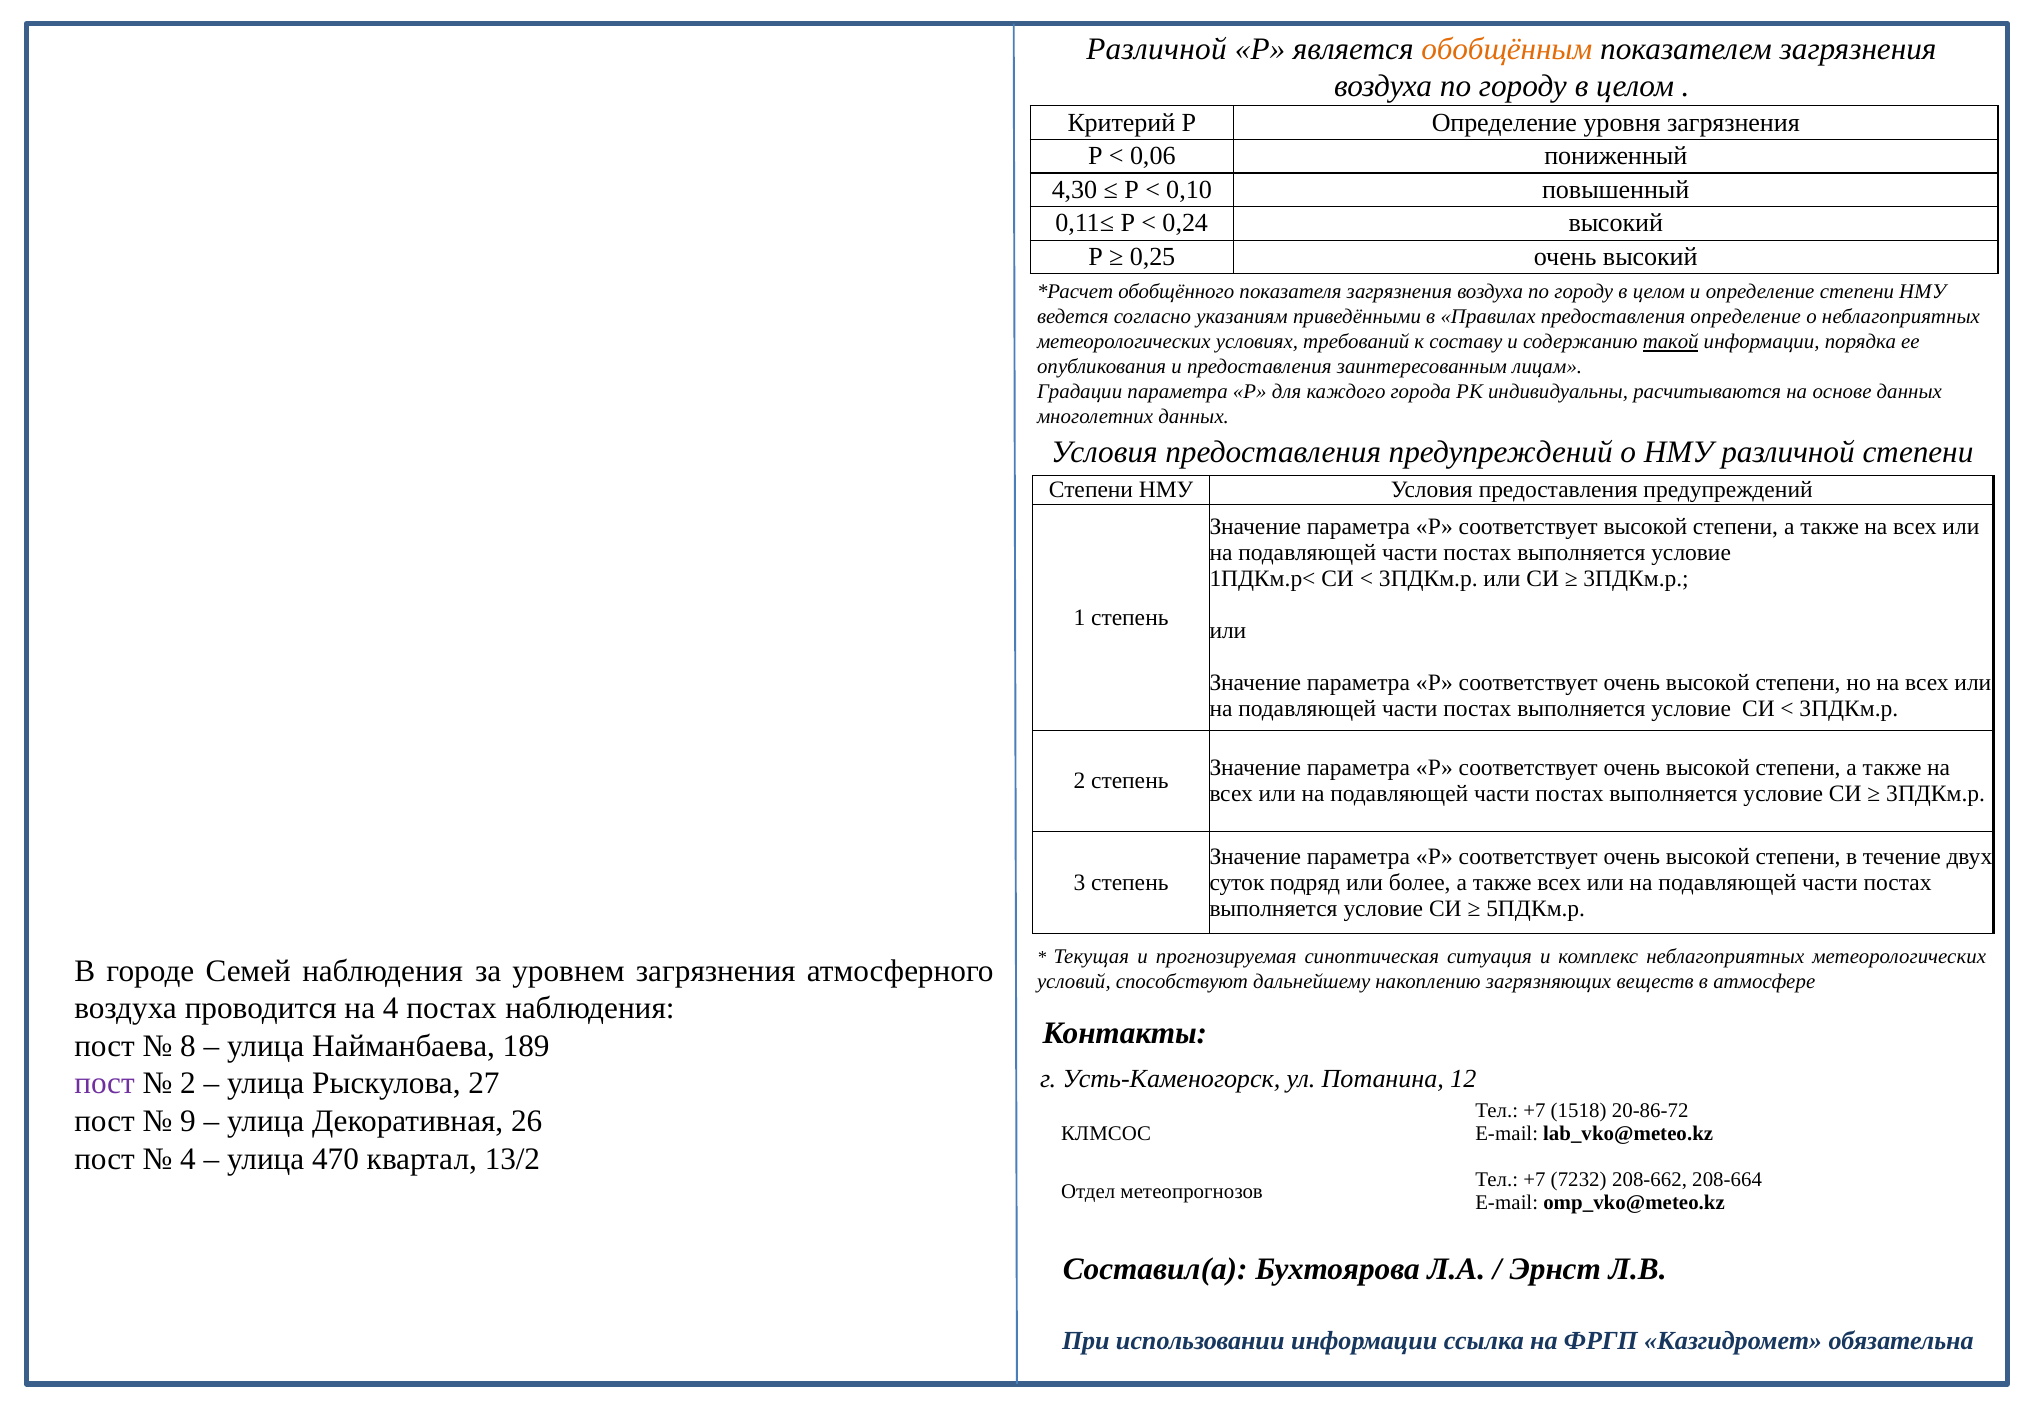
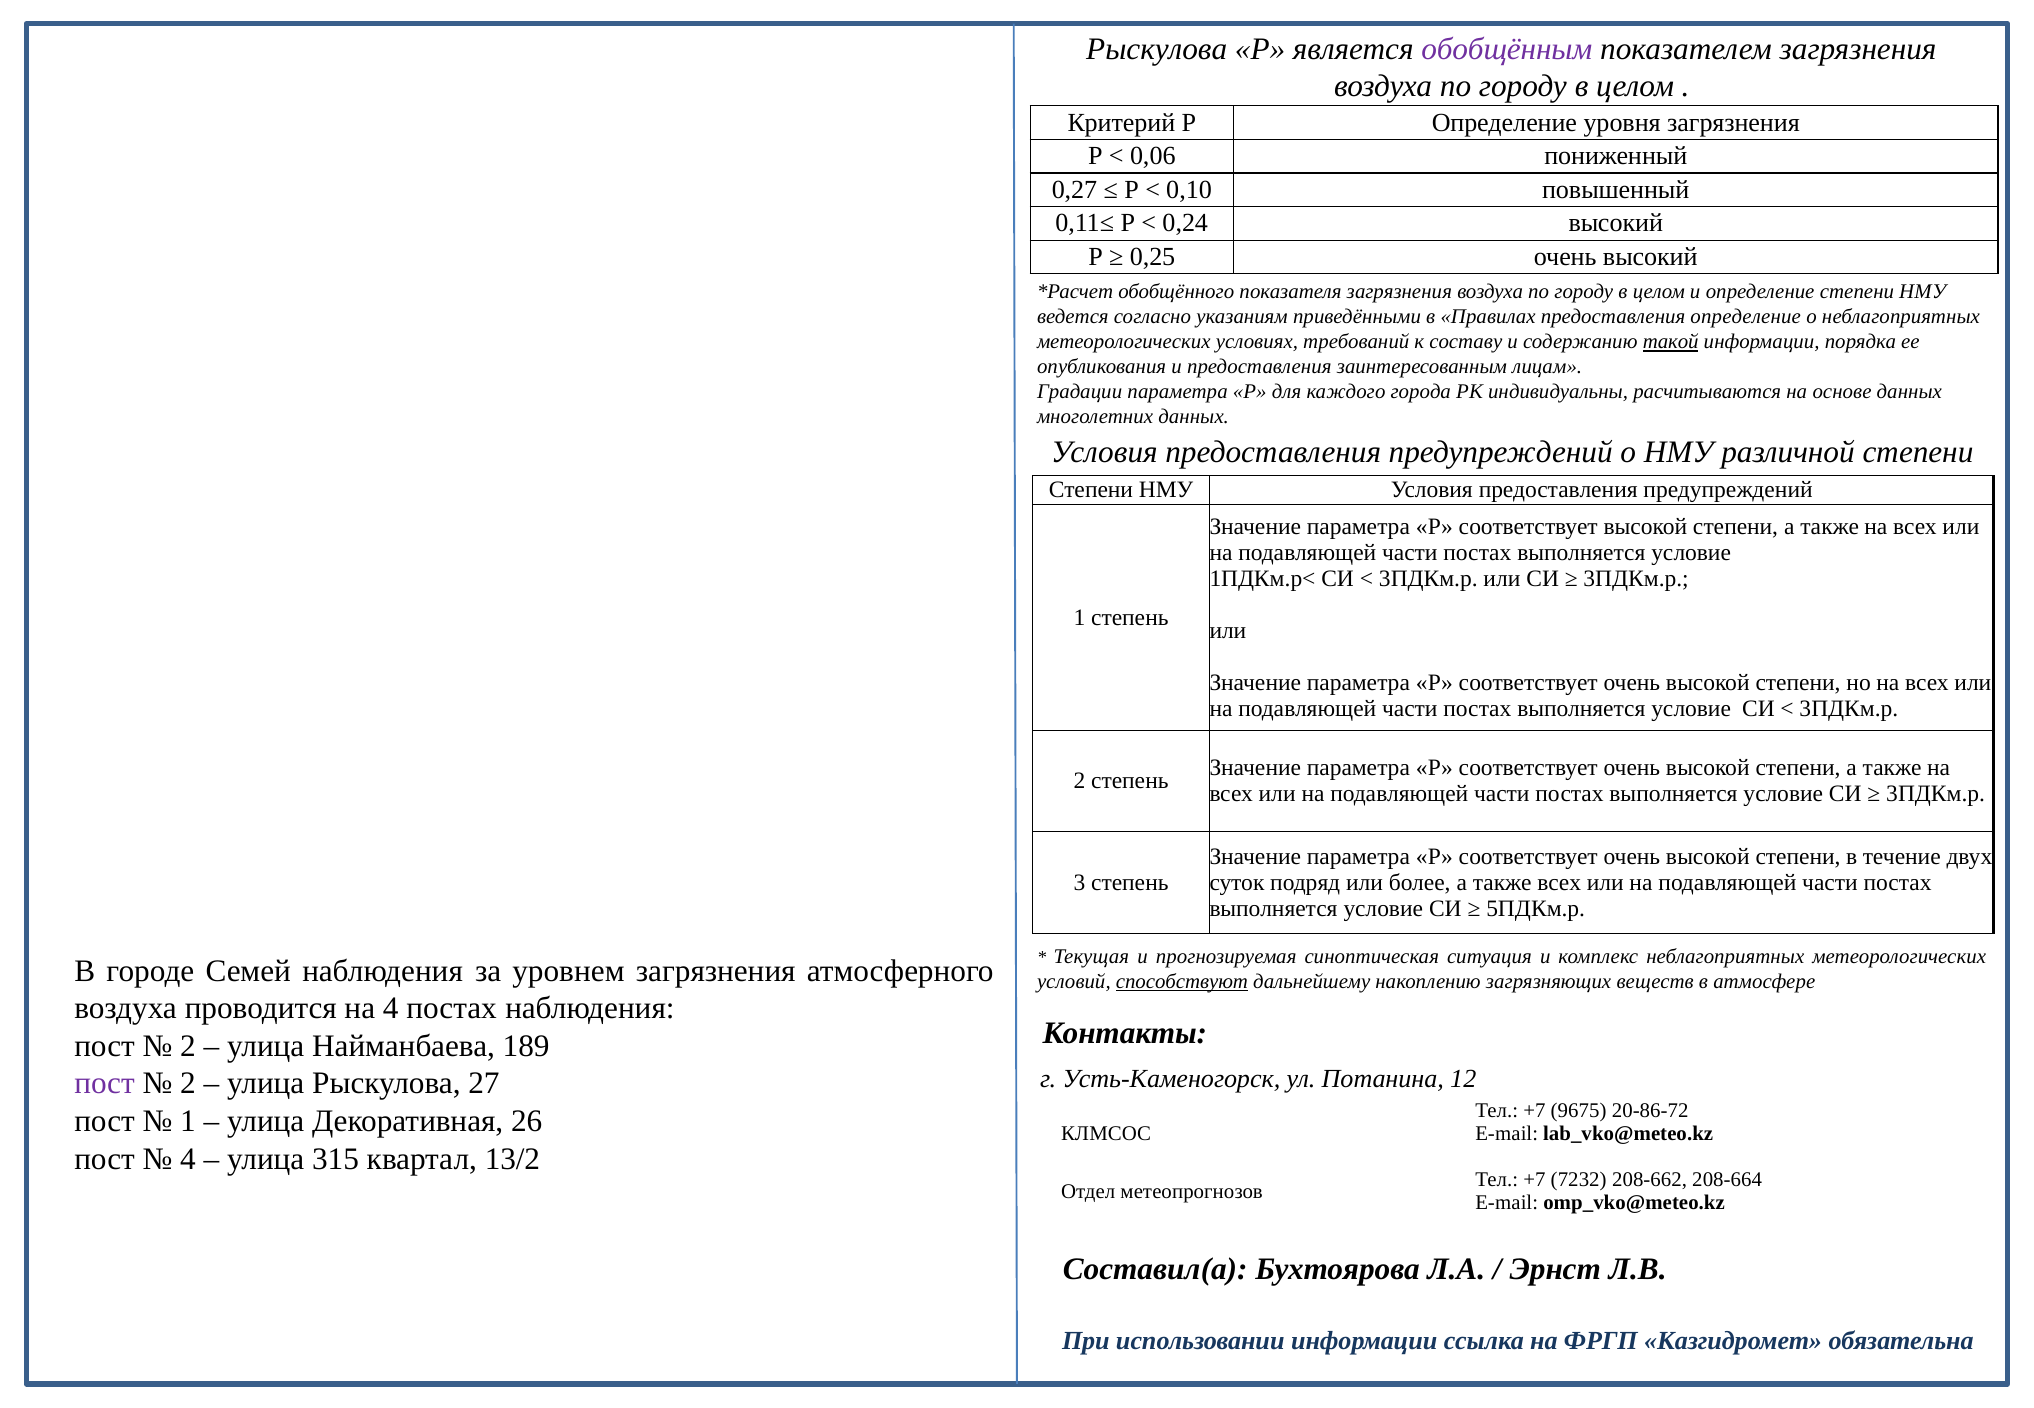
Различной: Различной -> Рыскулова (1157, 49)
обобщённым colour: orange -> purple (1507, 49)
4,30: 4,30 -> 0,27 (1074, 190)
способствуют underline: none -> present (1182, 982)
8: 8 -> 2 (188, 1046)
1518: 1518 -> 9675 (1579, 1111)
9: 9 -> 1 (188, 1121)
470: 470 -> 315 (336, 1159)
